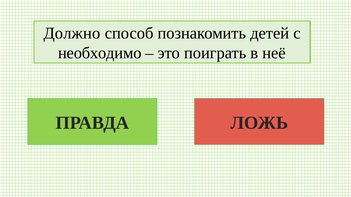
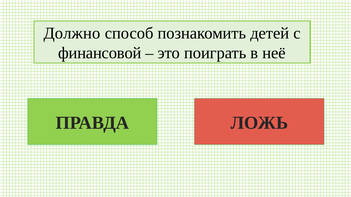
необходимо: необходимо -> финансовой (100, 53)
